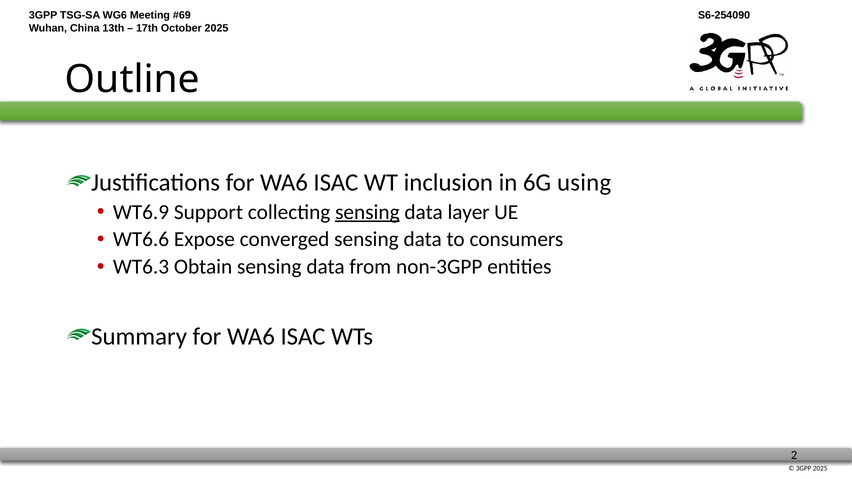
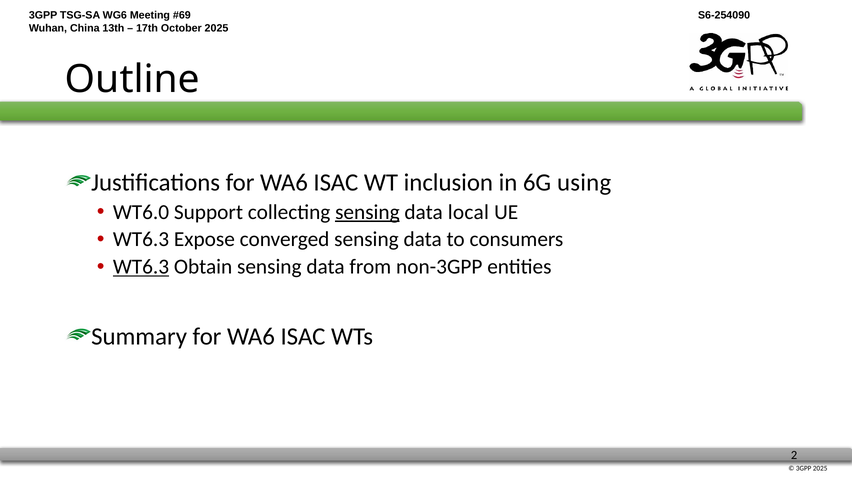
WT6.9: WT6.9 -> WT6.0 (141, 212)
layer: layer -> local (468, 212)
WT6.6: WT6.6 -> WT6.3 (141, 240)
WT6.3 underline: none -> present (141, 267)
